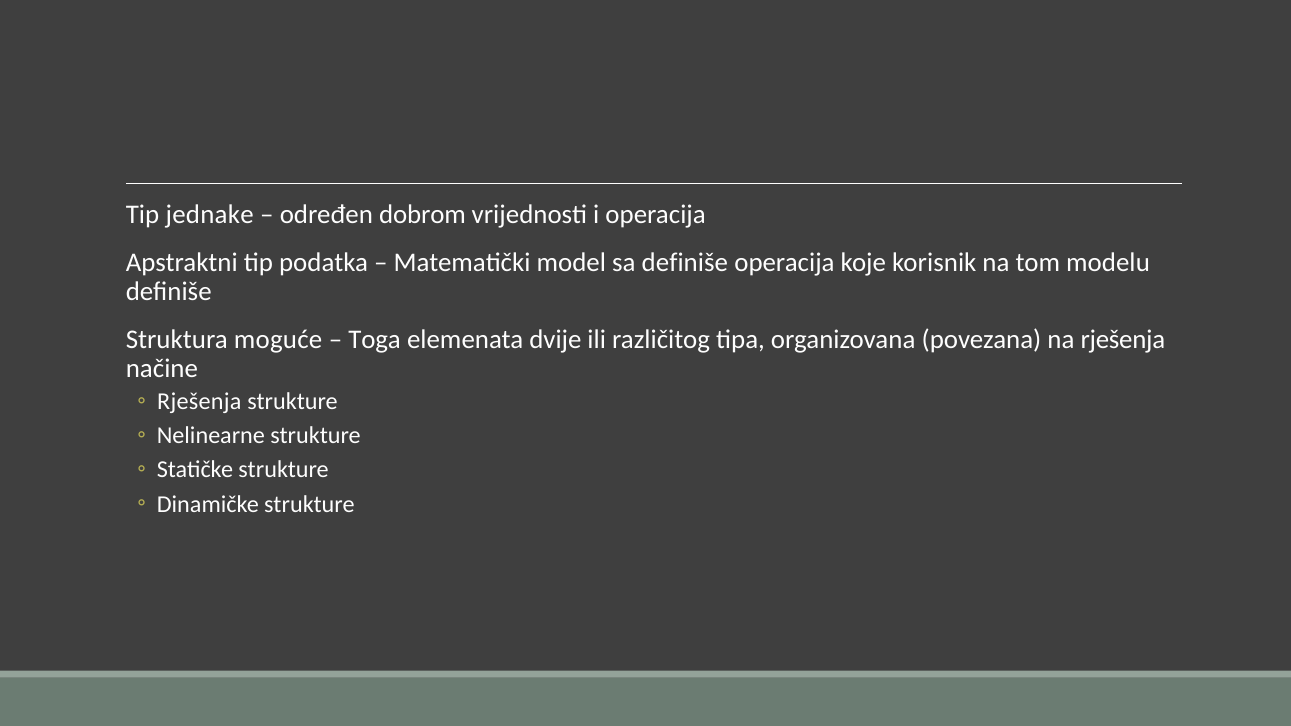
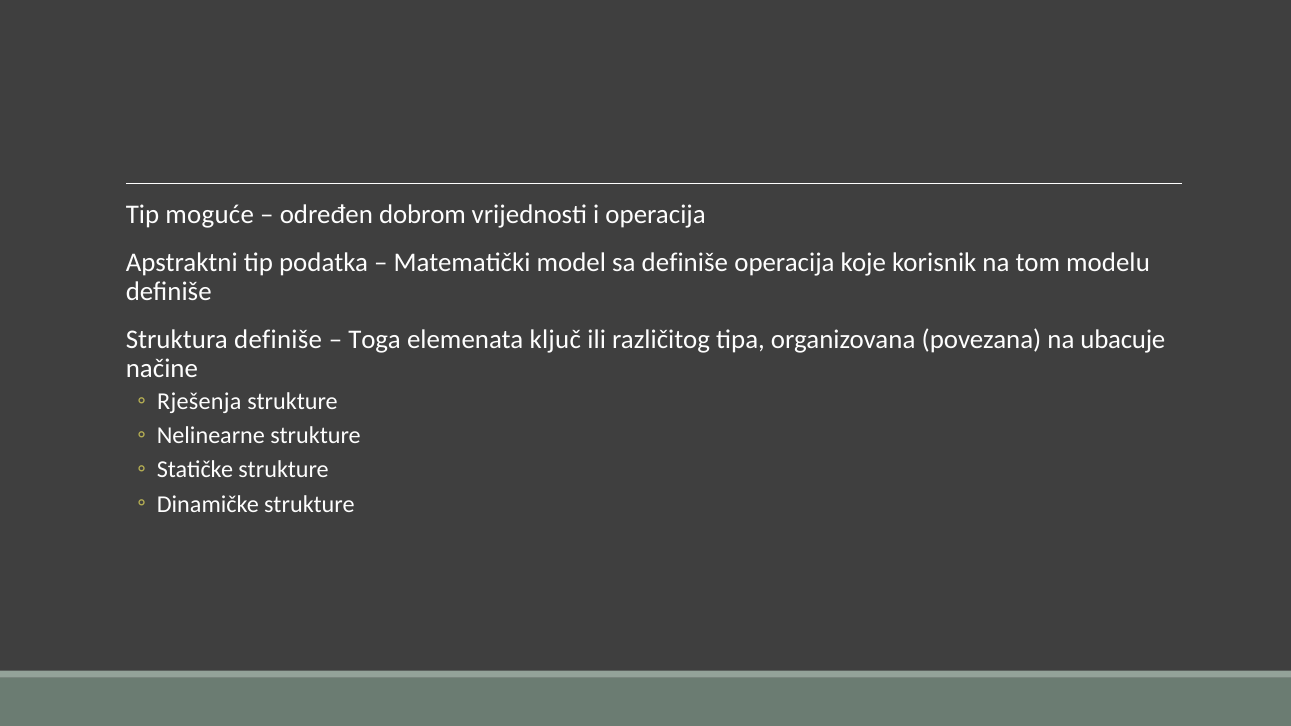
jednake: jednake -> moguće (210, 215)
Struktura moguće: moguće -> definiše (278, 339)
dvije: dvije -> ključ (555, 339)
na rješenja: rješenja -> ubacuje (1123, 339)
